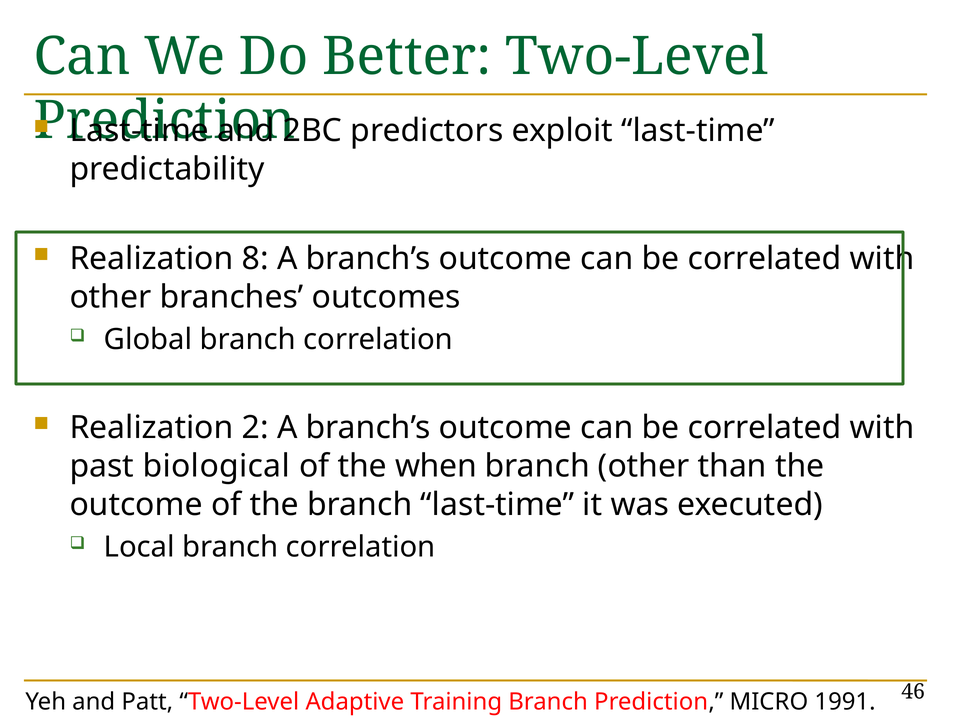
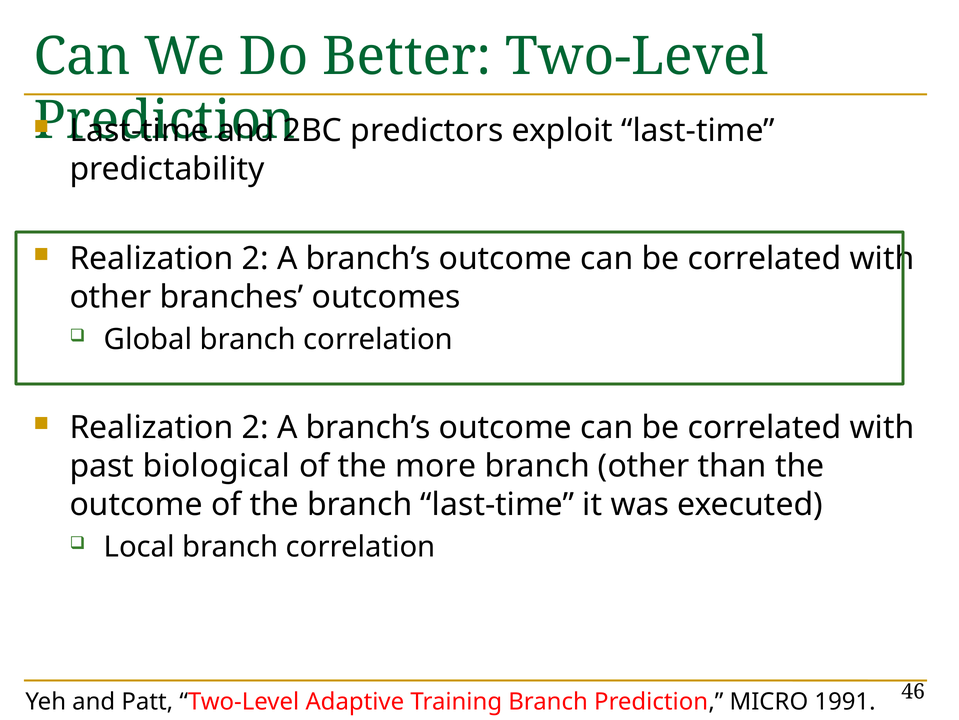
8: 8 -> 2 (255, 259)
when: when -> more (436, 466)
